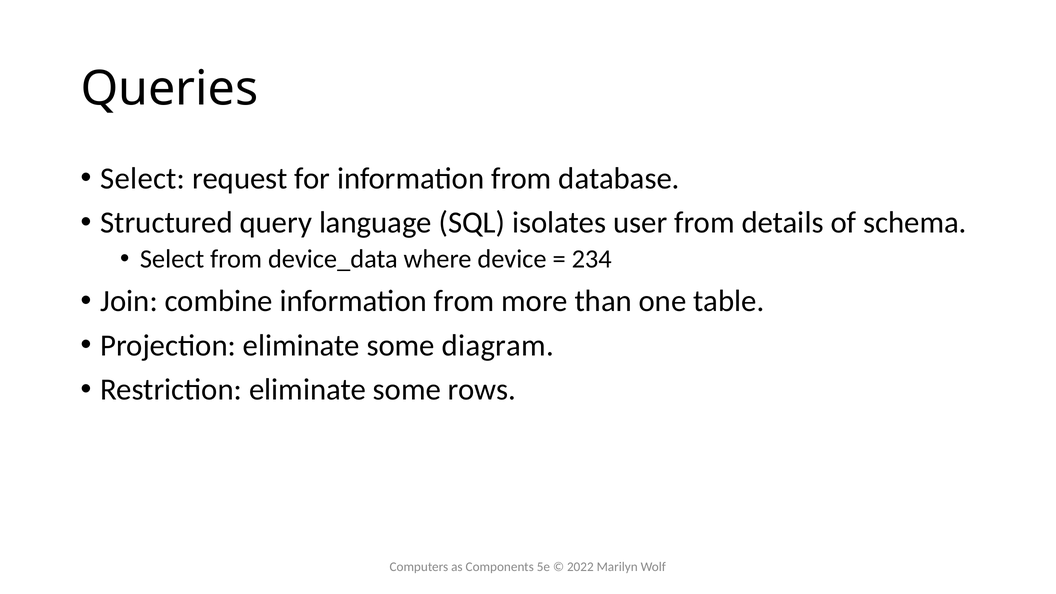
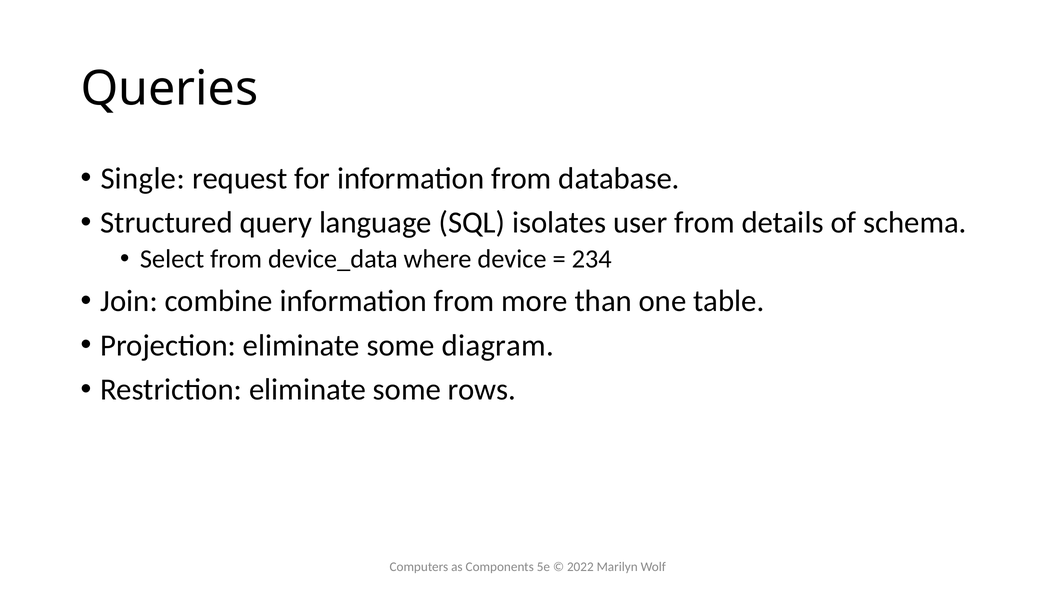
Select: Select -> Single (143, 179)
